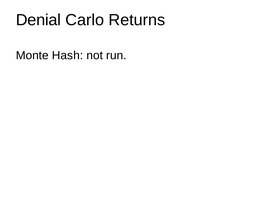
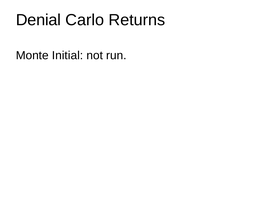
Hash: Hash -> Initial (68, 56)
